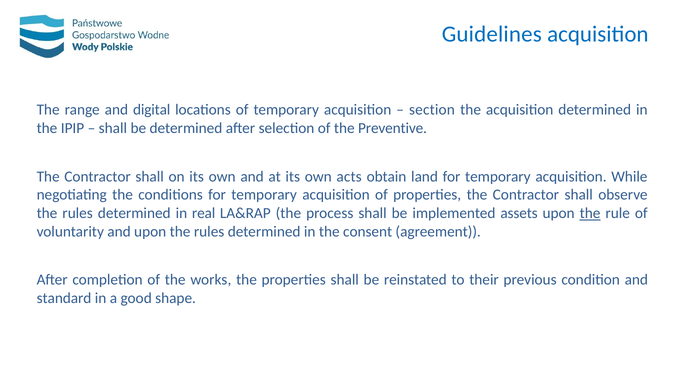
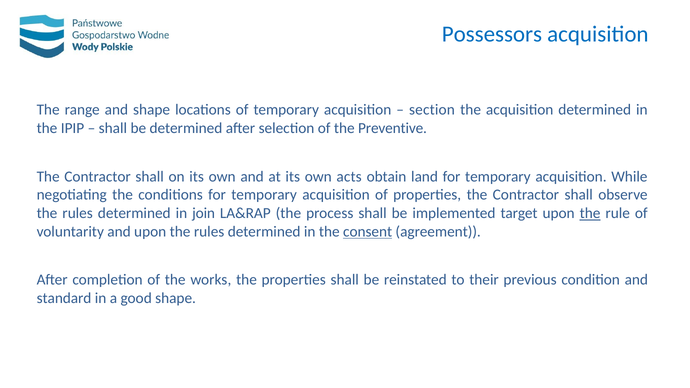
Guidelines: Guidelines -> Possessors (492, 34)
and digital: digital -> shape (152, 110)
real: real -> join (204, 213)
assets: assets -> target (519, 213)
consent underline: none -> present (368, 232)
